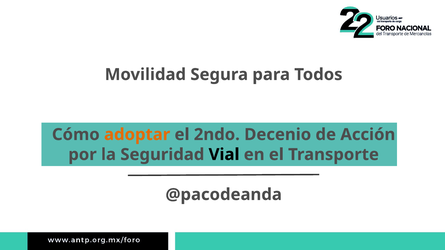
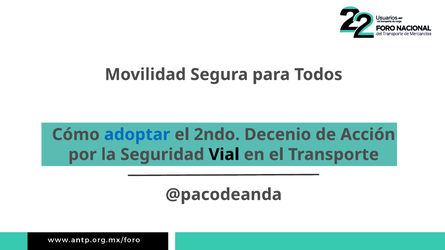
adoptar colour: orange -> blue (137, 135)
